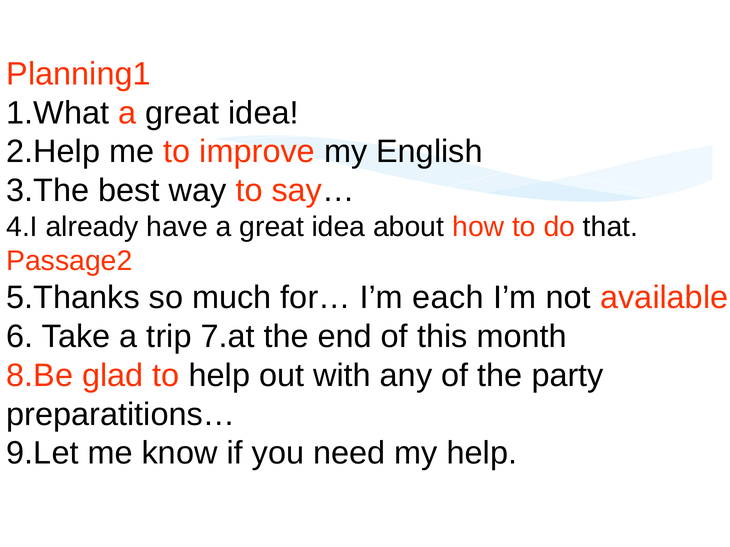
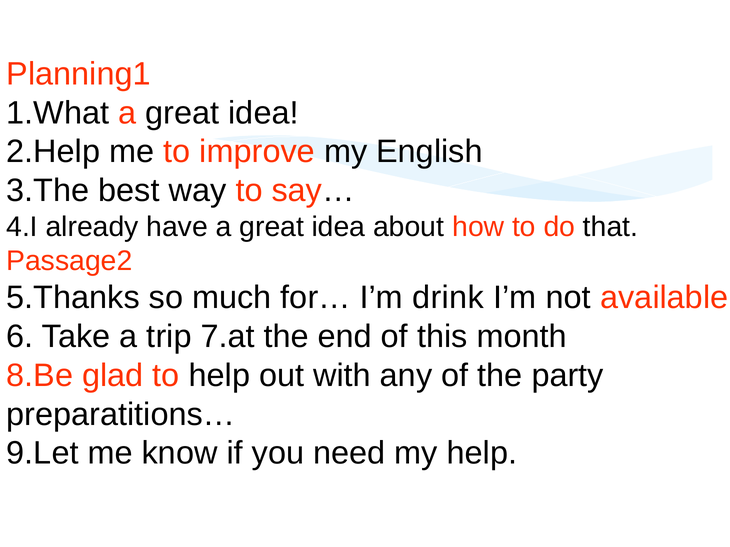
each: each -> drink (448, 298)
